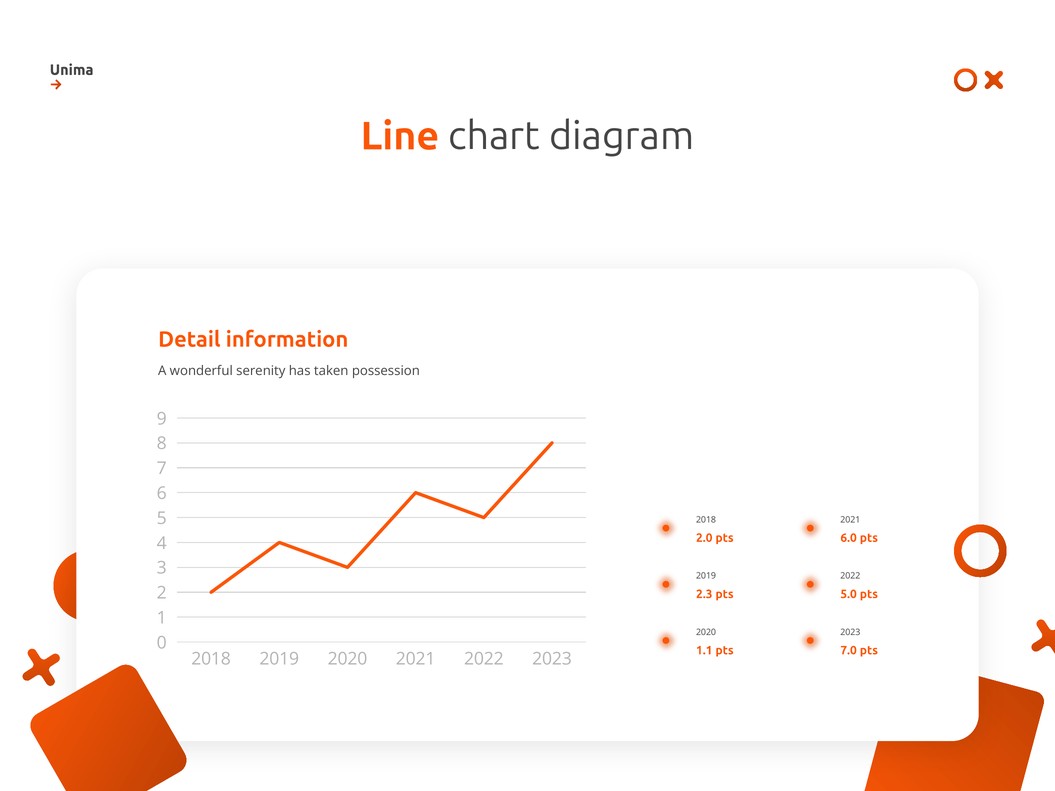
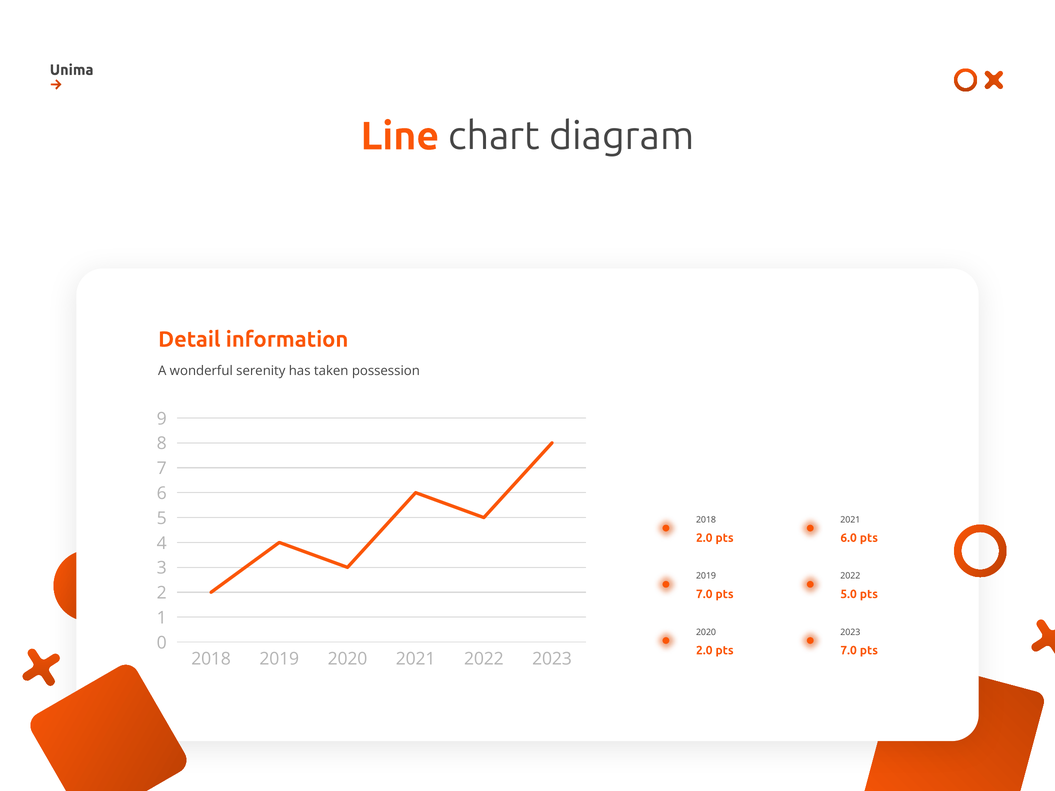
2.3: 2.3 -> 7.0 (704, 594)
1.1: 1.1 -> 2.0 (704, 651)
